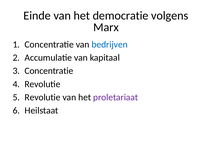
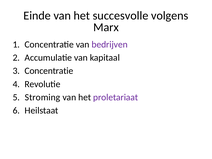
democratie: democratie -> succesvolle (121, 16)
bedrijven colour: blue -> purple (110, 44)
Revolutie: Revolutie -> Stroming (42, 97)
